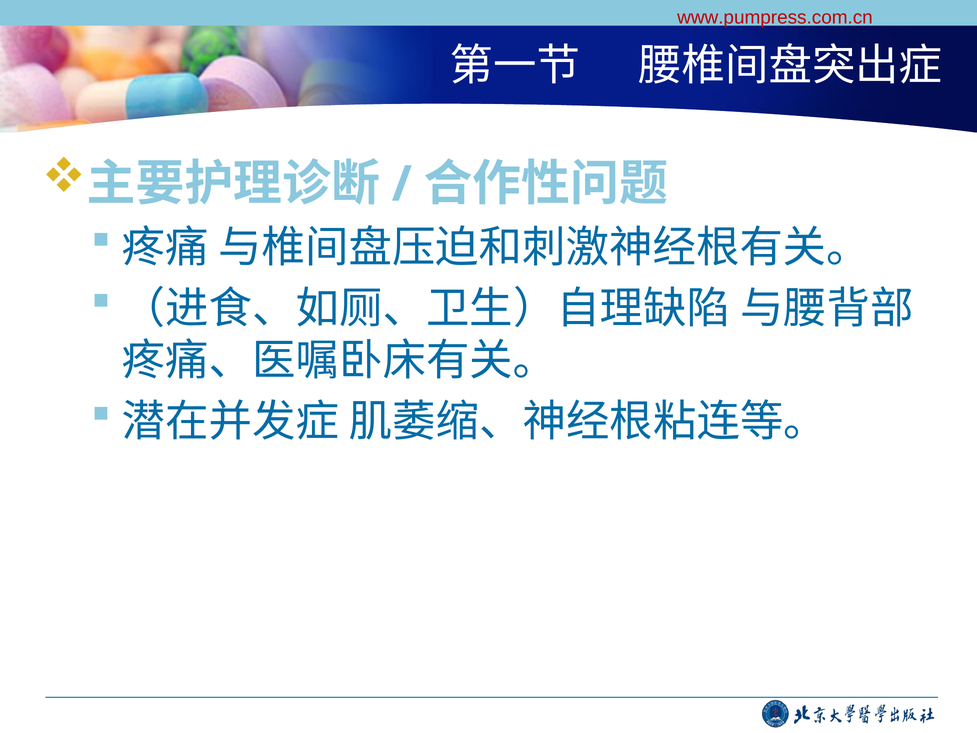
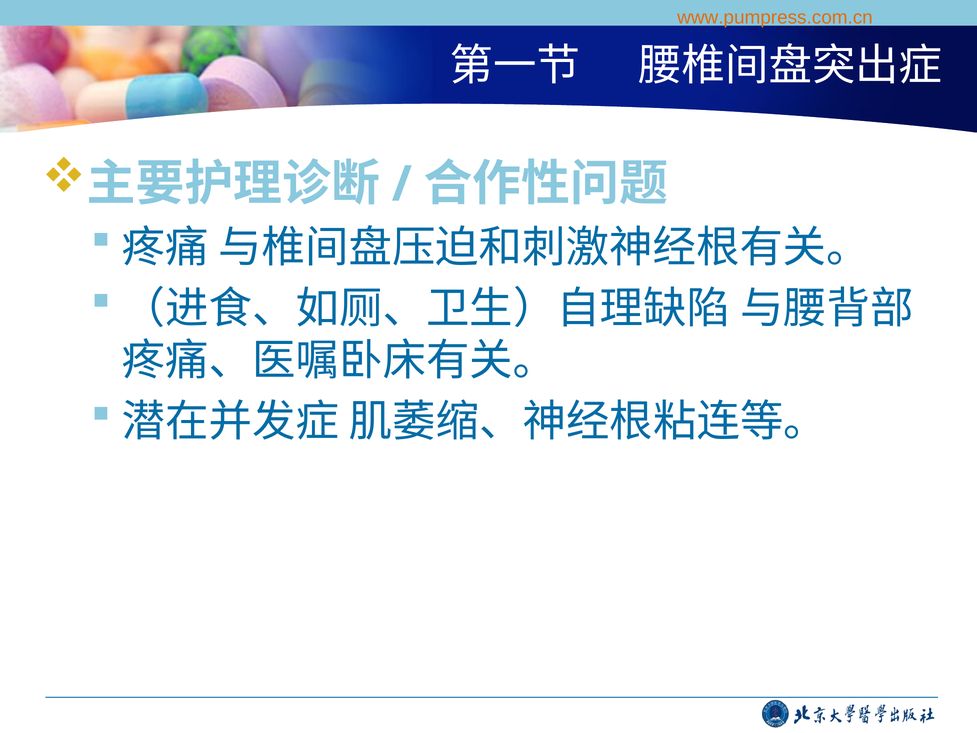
www.pumpress.com.cn colour: red -> orange (775, 18)
